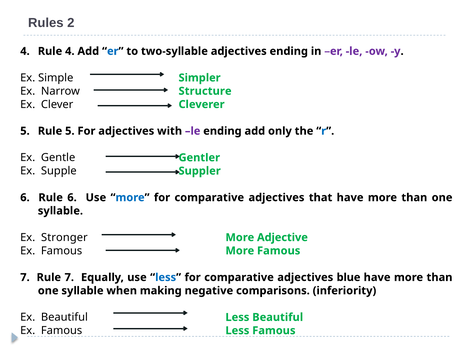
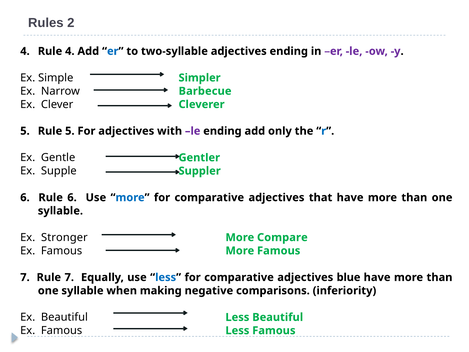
Structure: Structure -> Barbecue (205, 91)
Adjective: Adjective -> Compare (282, 237)
